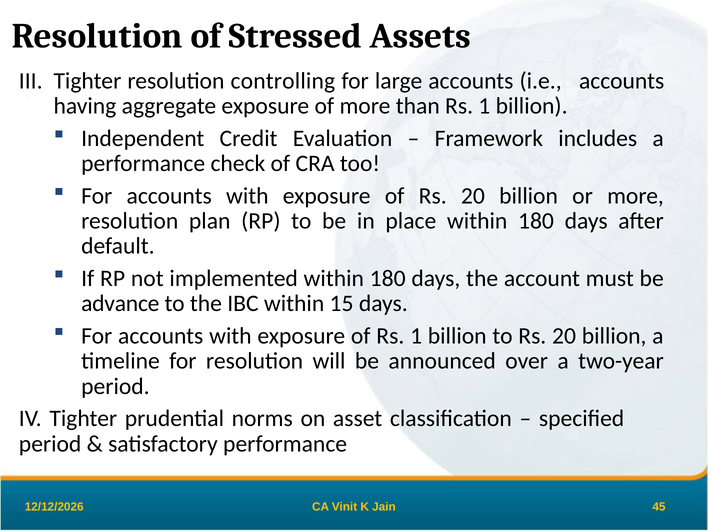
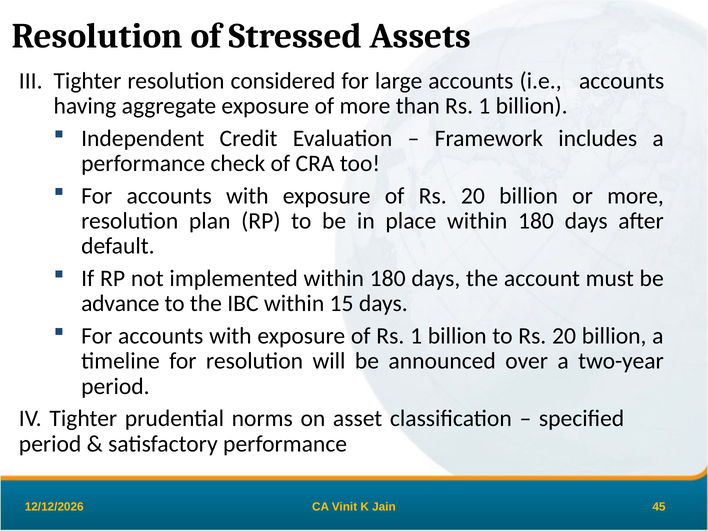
controlling: controlling -> considered (283, 81)
